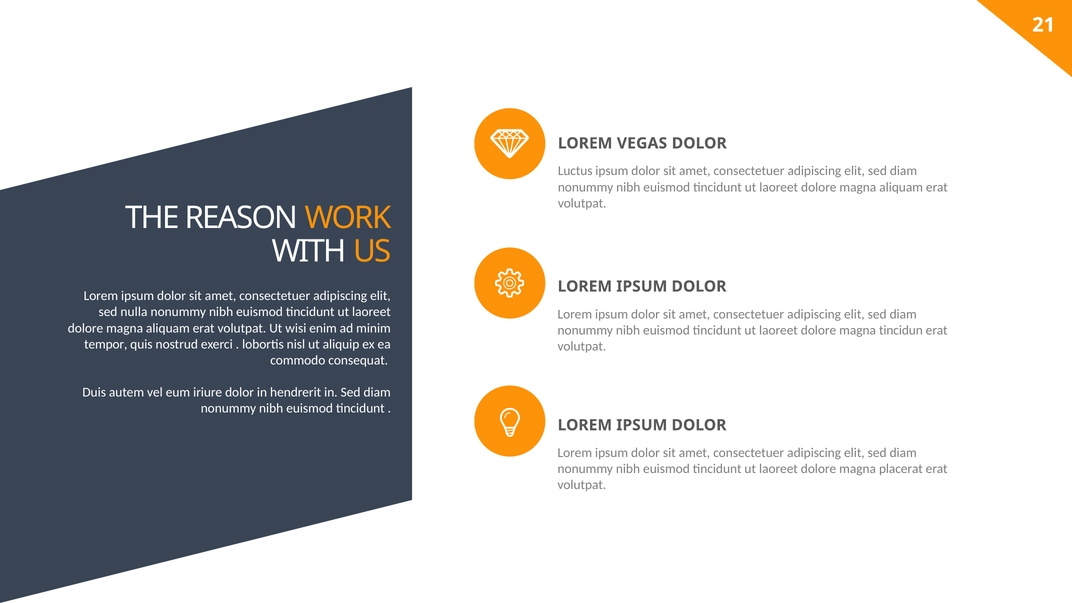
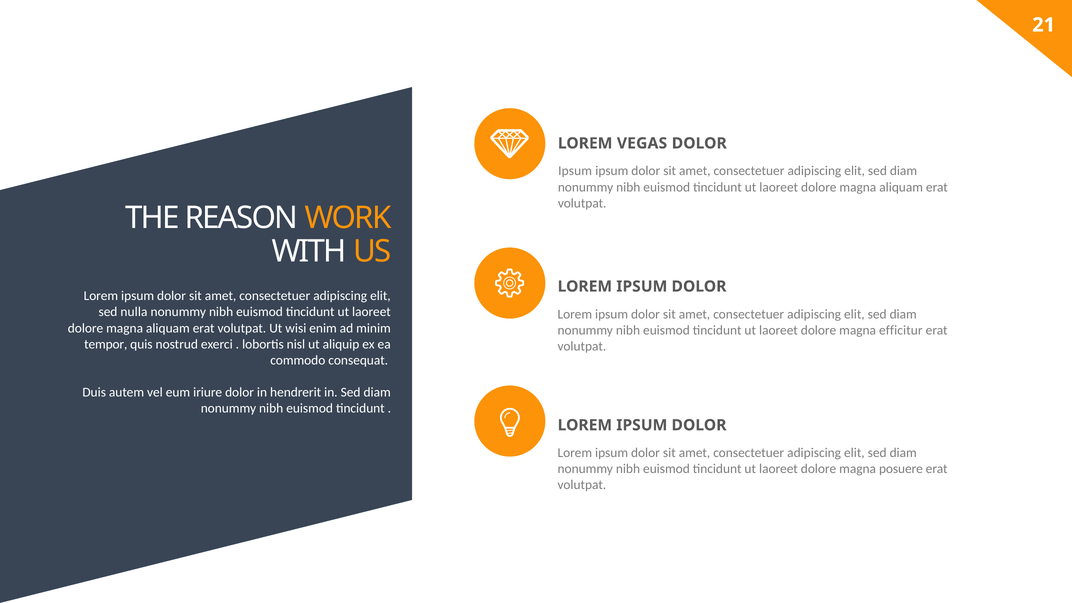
Luctus: Luctus -> Ipsum (575, 171)
tincidun: tincidun -> efficitur (901, 330)
placerat: placerat -> posuere (901, 469)
